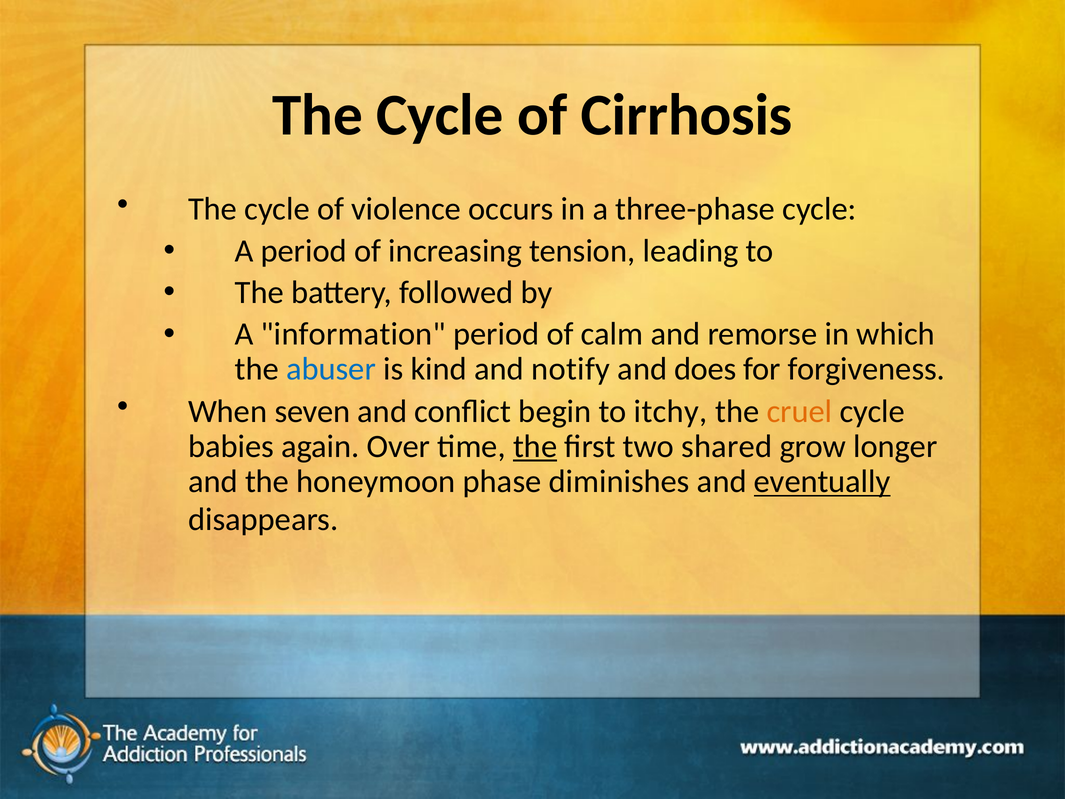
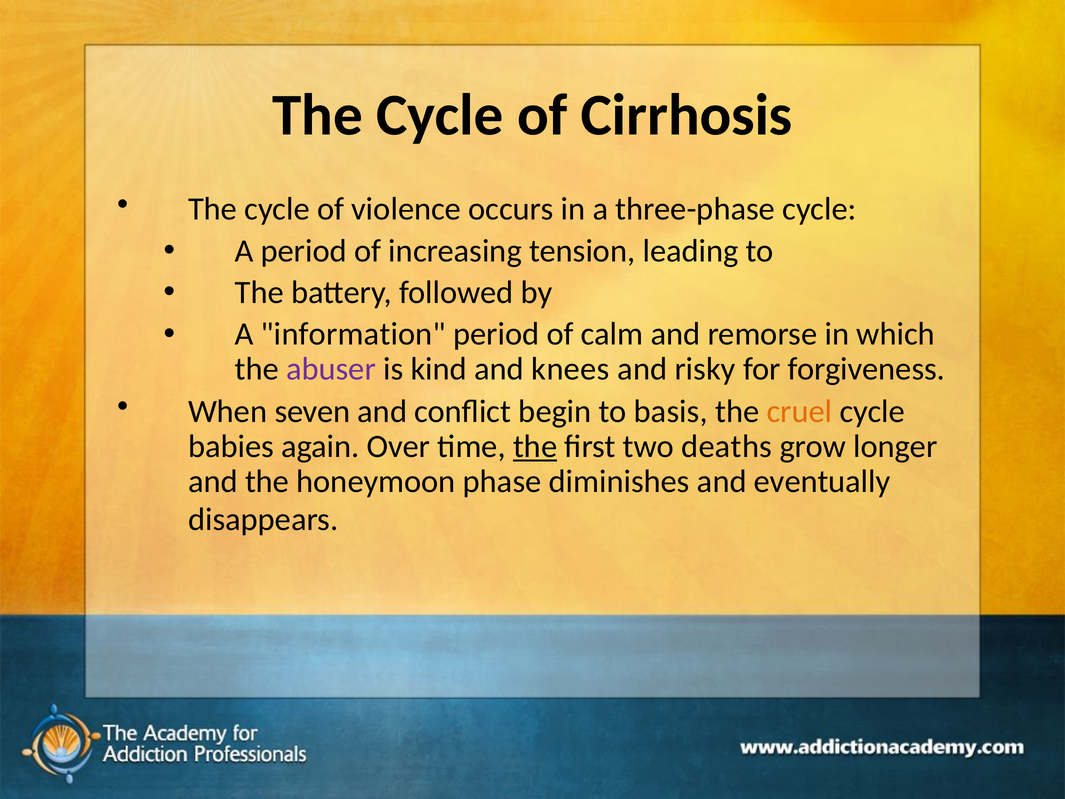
abuser colour: blue -> purple (331, 369)
notify: notify -> knees (571, 369)
does: does -> risky (705, 369)
itchy: itchy -> basis (671, 411)
shared: shared -> deaths (727, 446)
eventually underline: present -> none (822, 482)
